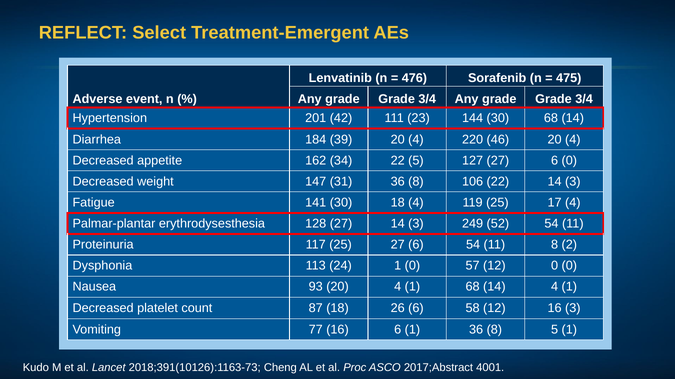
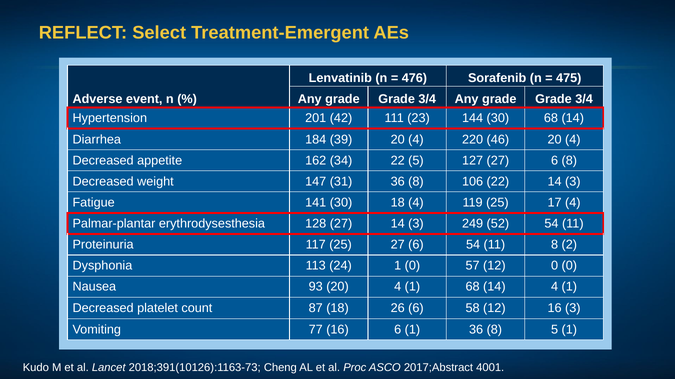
6 0: 0 -> 8 (569, 161)
